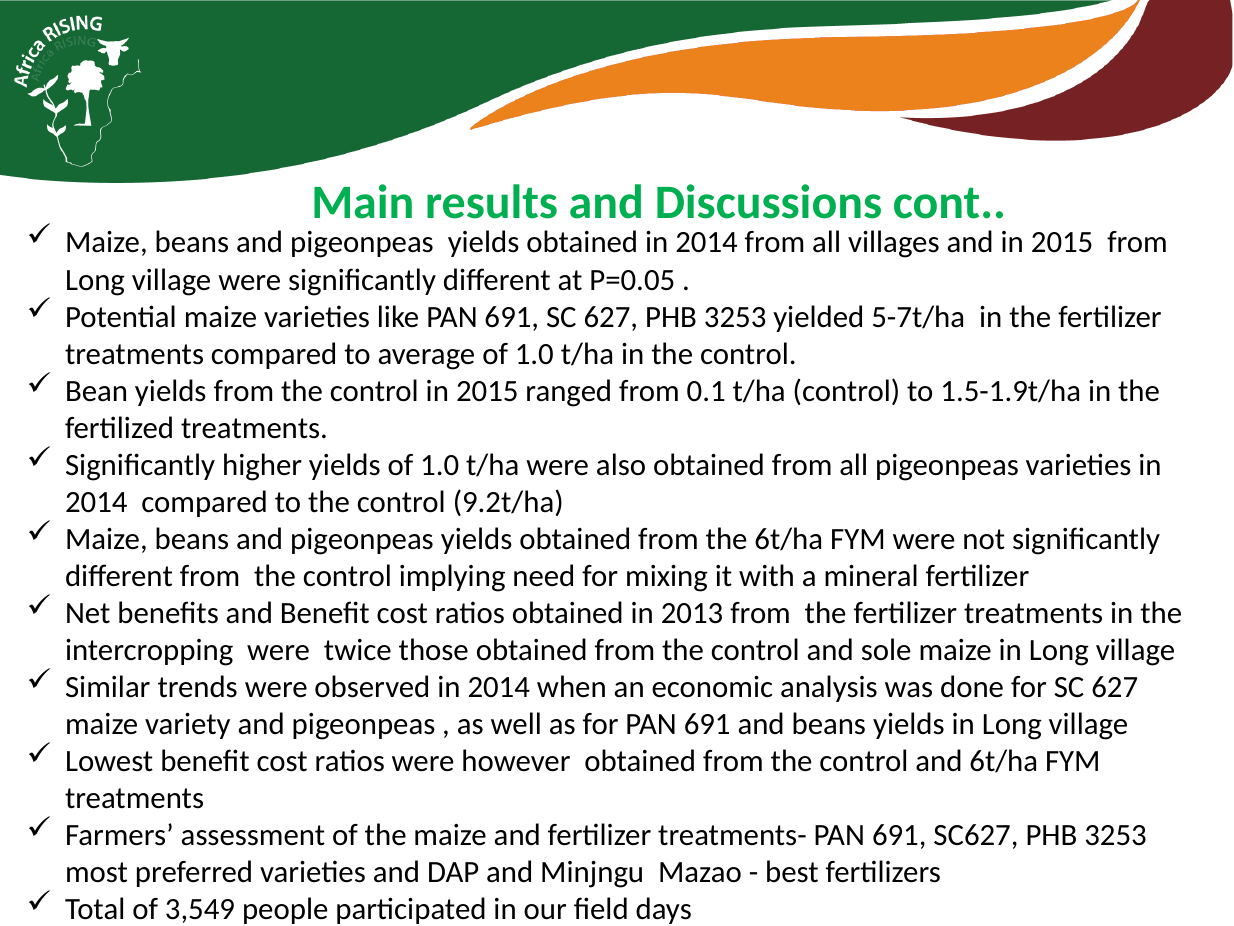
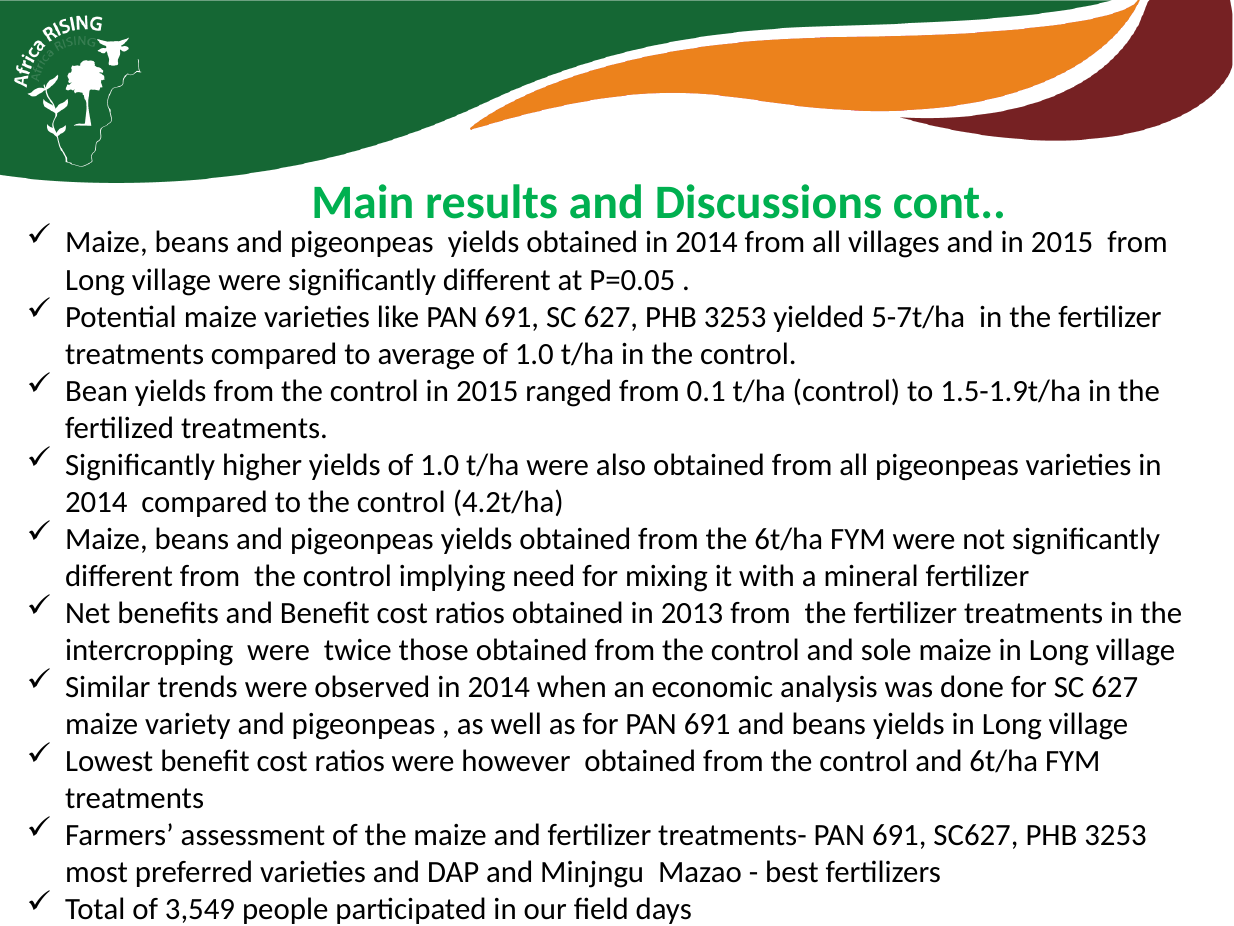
9.2t/ha: 9.2t/ha -> 4.2t/ha (508, 502)
